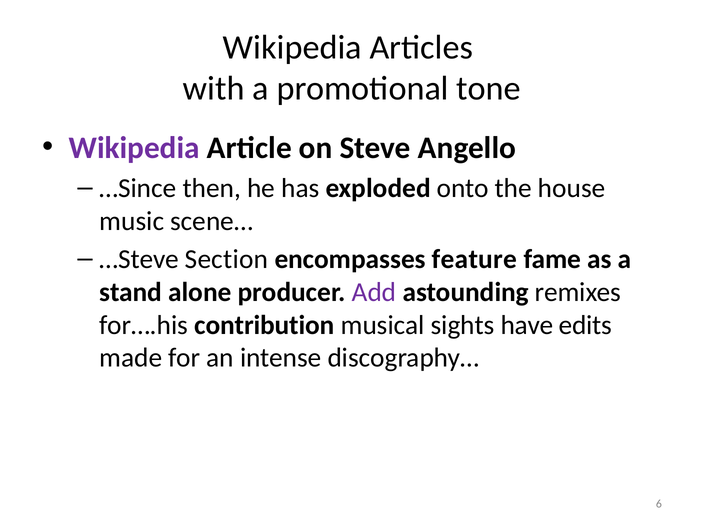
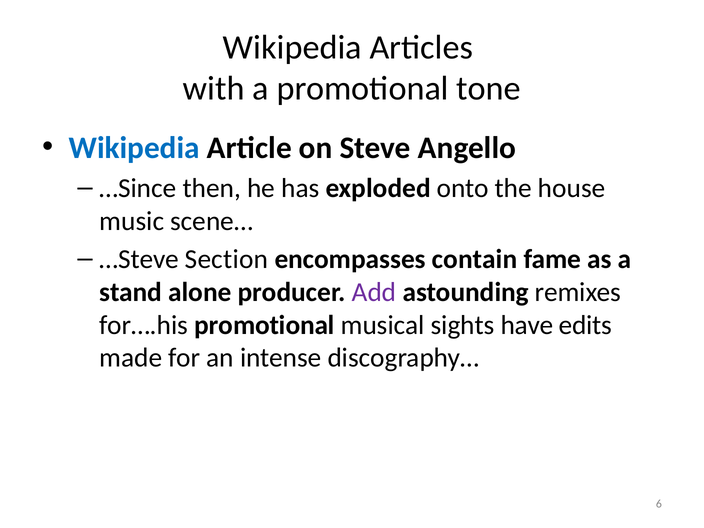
Wikipedia colour: purple -> blue (134, 148)
feature: feature -> contain (475, 259)
for….his contribution: contribution -> promotional (265, 325)
